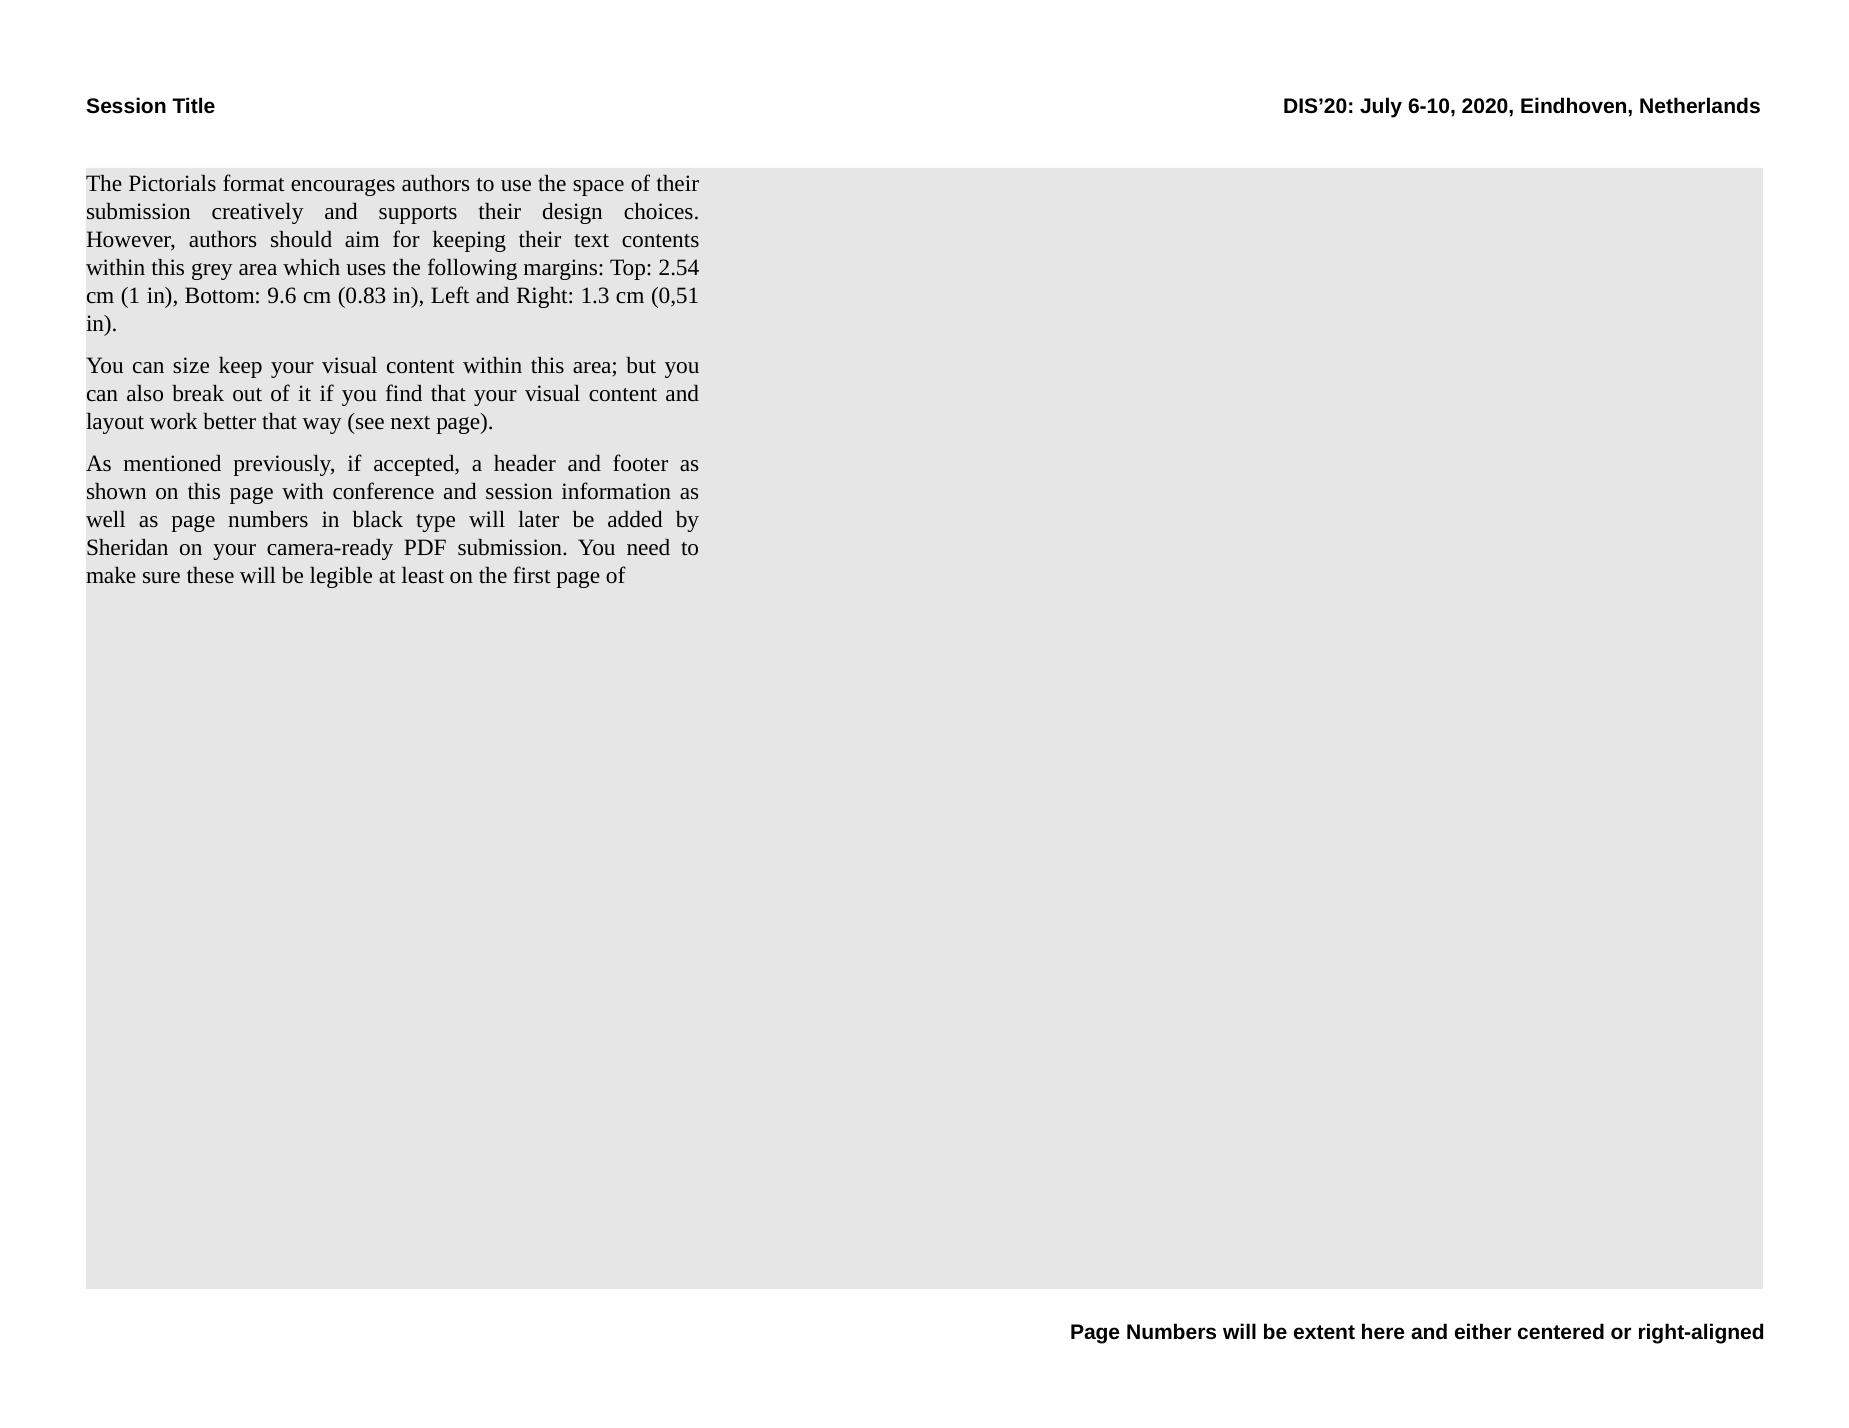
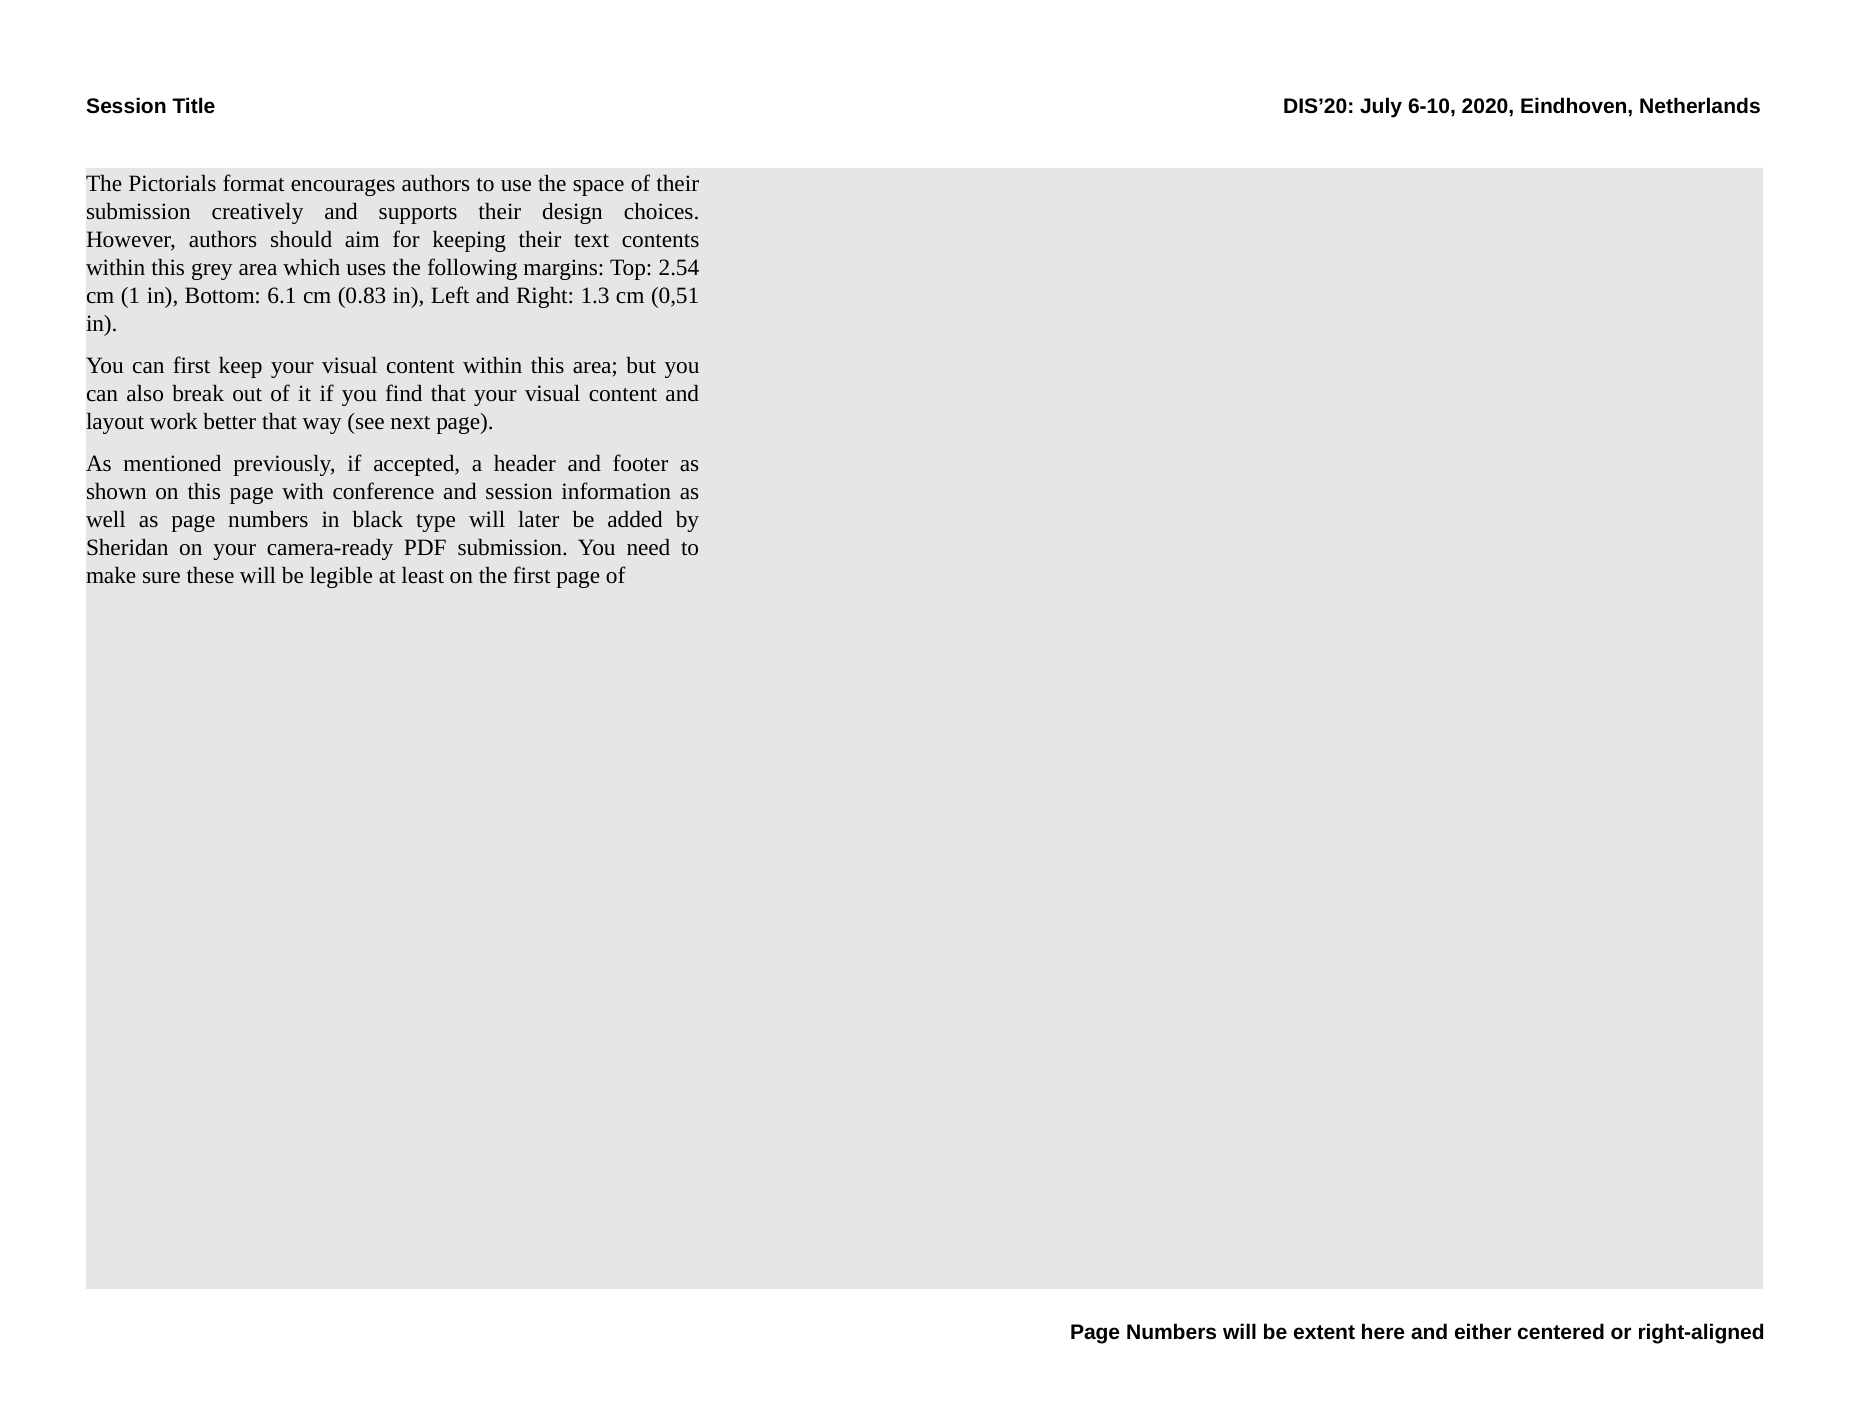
9.6: 9.6 -> 6.1 (282, 296)
can size: size -> first (192, 366)
